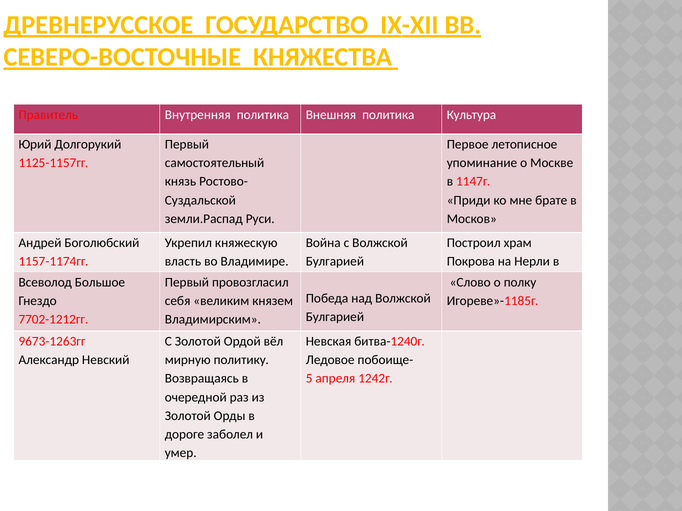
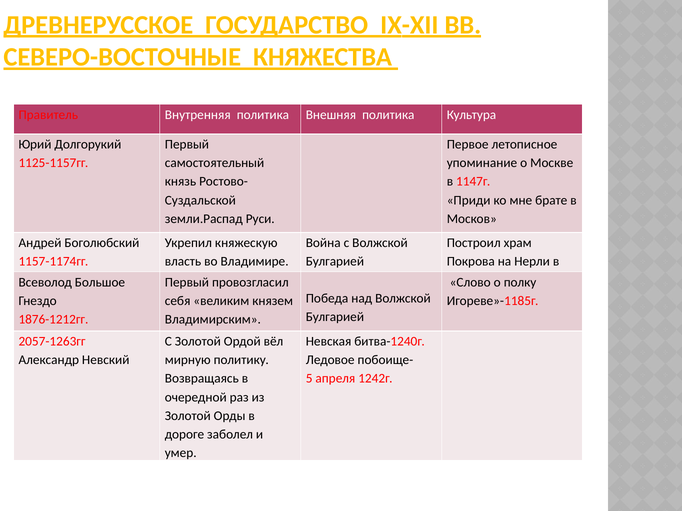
7702-1212гг: 7702-1212гг -> 1876-1212гг (53, 320)
9673-1263гг: 9673-1263гг -> 2057-1263гг (52, 342)
